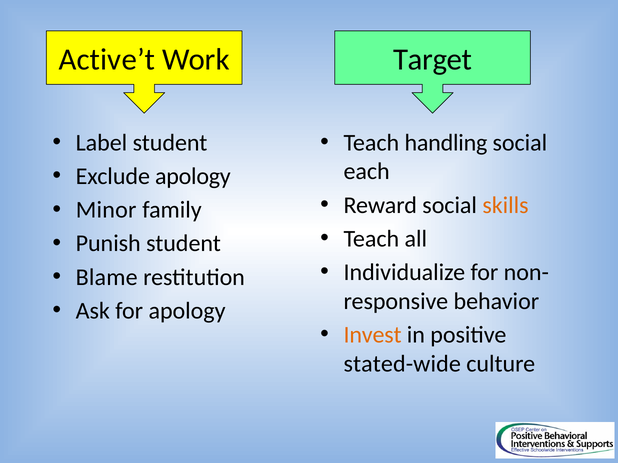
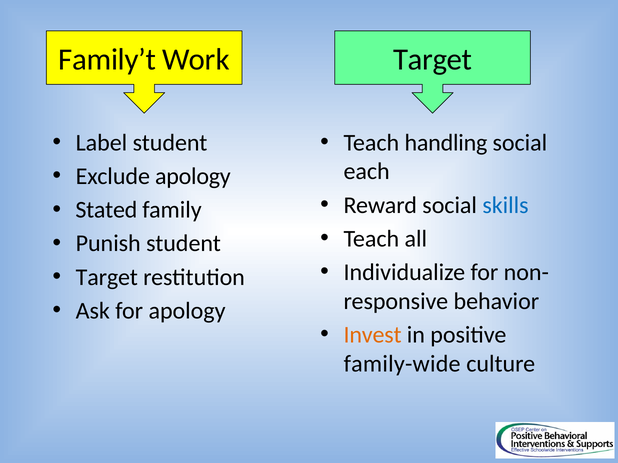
Active’t: Active’t -> Family’t (107, 60)
skills colour: orange -> blue (506, 205)
Minor: Minor -> Stated (106, 210)
Blame: Blame -> Target (107, 277)
stated-wide: stated-wide -> family-wide (402, 364)
